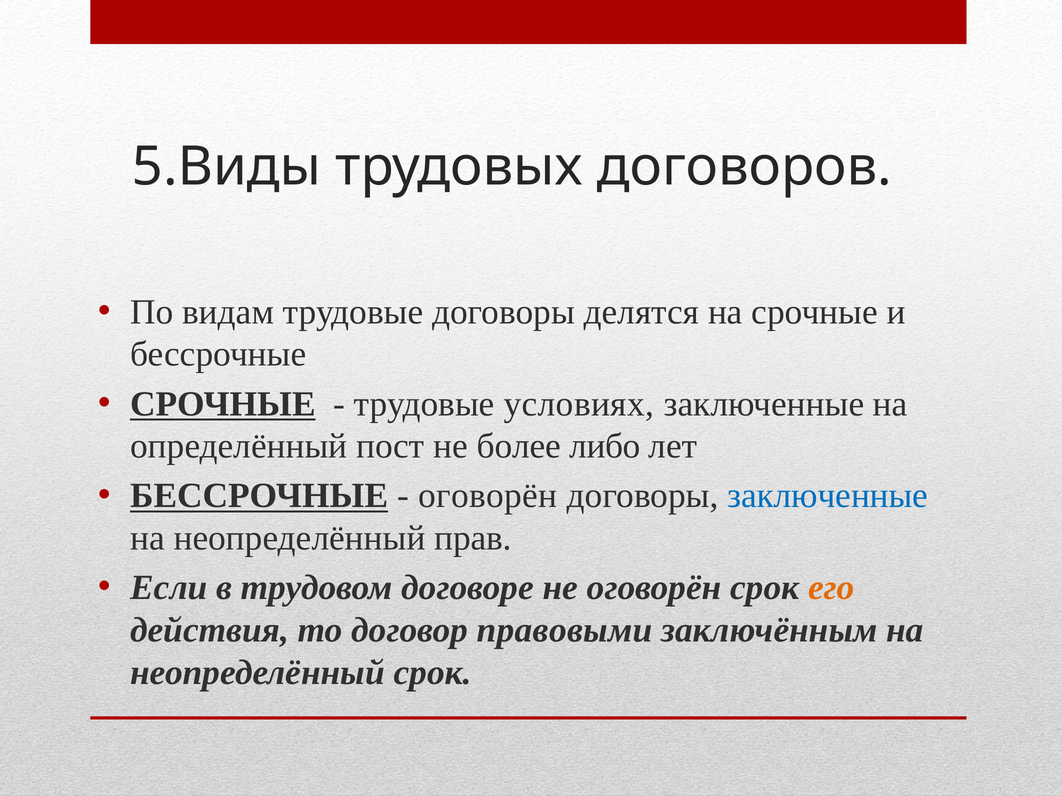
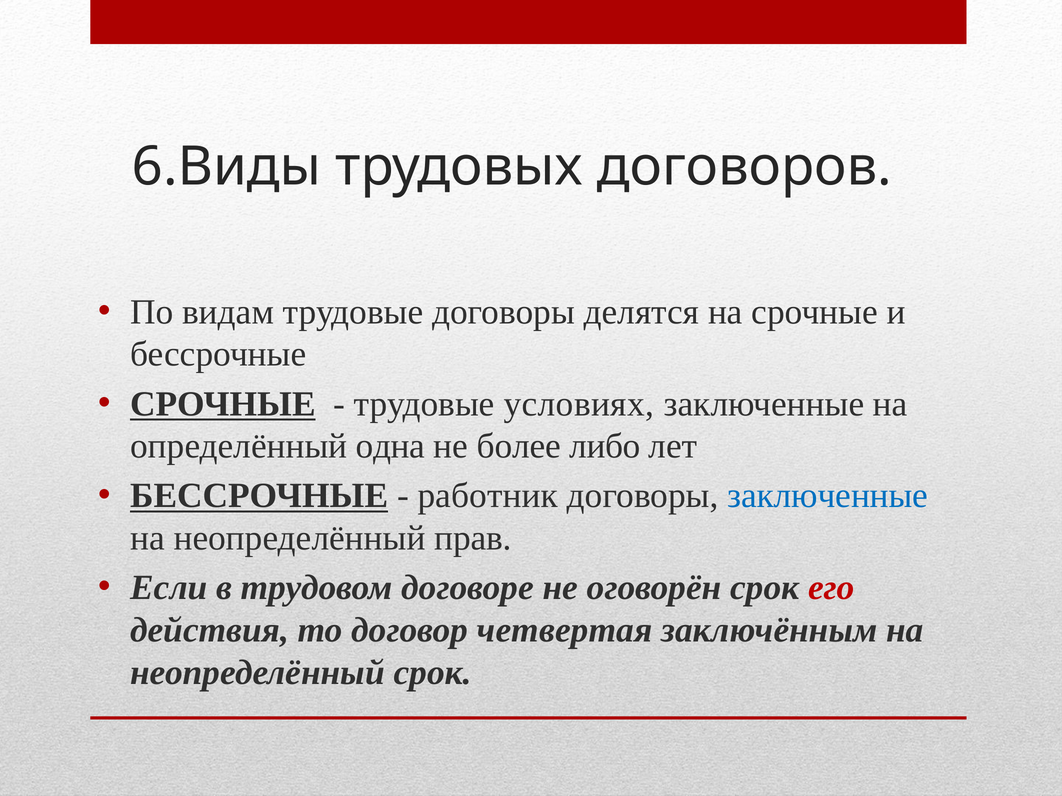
5.Виды: 5.Виды -> 6.Виды (227, 167)
пост: пост -> одна (391, 447)
оговорён: оговорён -> работник (488, 496)
его colour: orange -> red (831, 588)
правовыми: правовыми -> четвертая (565, 631)
